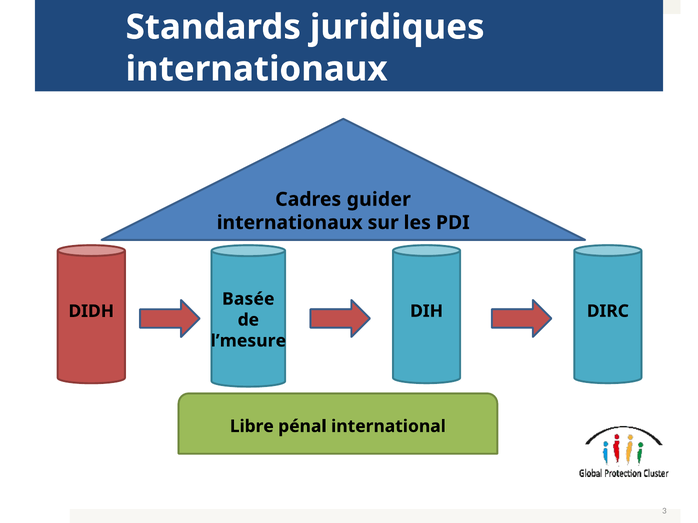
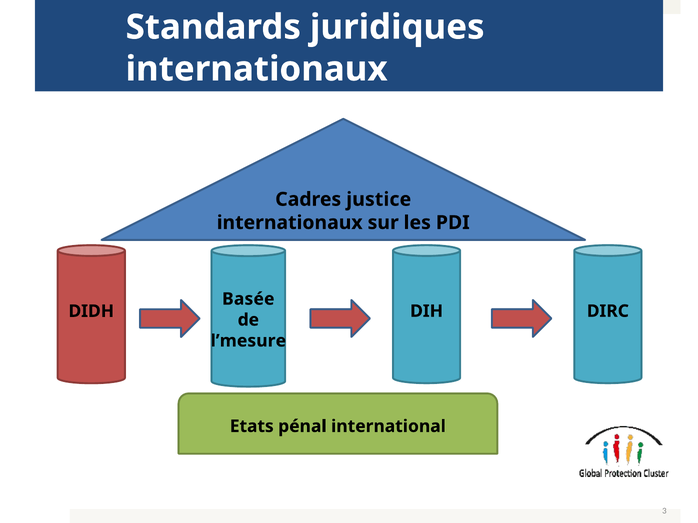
guider: guider -> justice (379, 200)
Libre: Libre -> Etats (252, 427)
